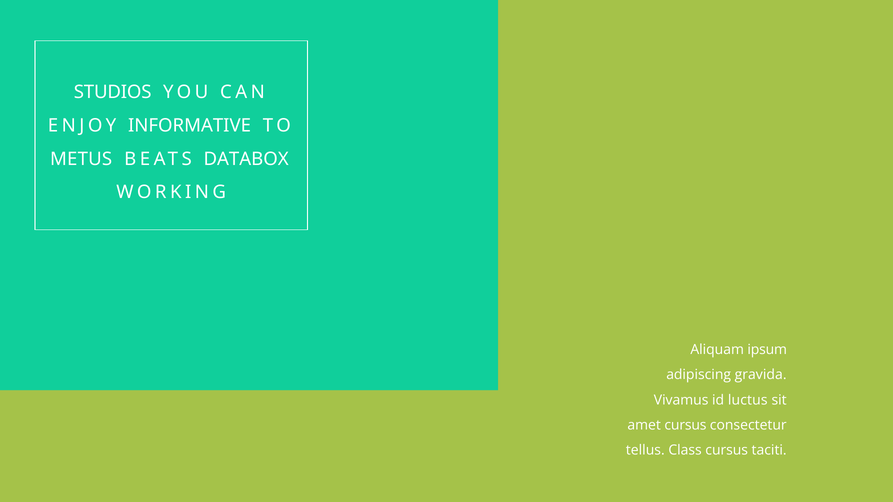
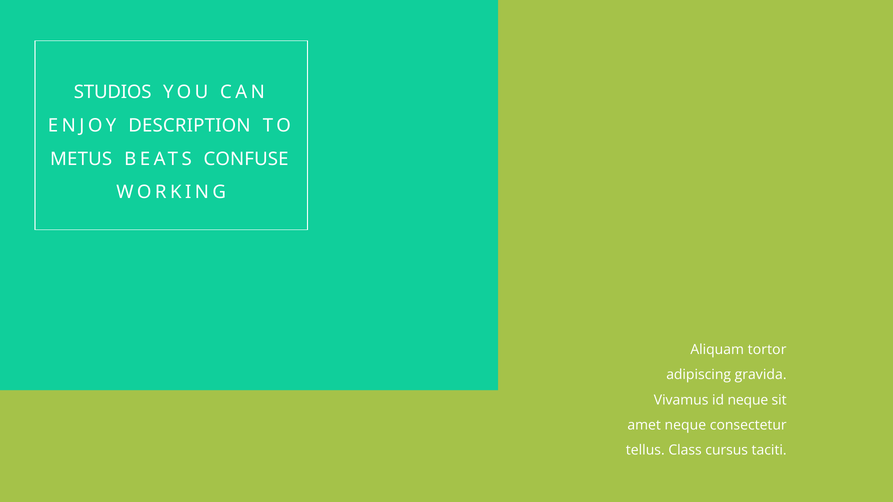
INFORMATIVE: INFORMATIVE -> DESCRIPTION (189, 126)
DATABOX: DATABOX -> CONFUSE (246, 159)
ipsum: ipsum -> tortor (767, 350)
id luctus: luctus -> neque (748, 400)
amet cursus: cursus -> neque (685, 425)
